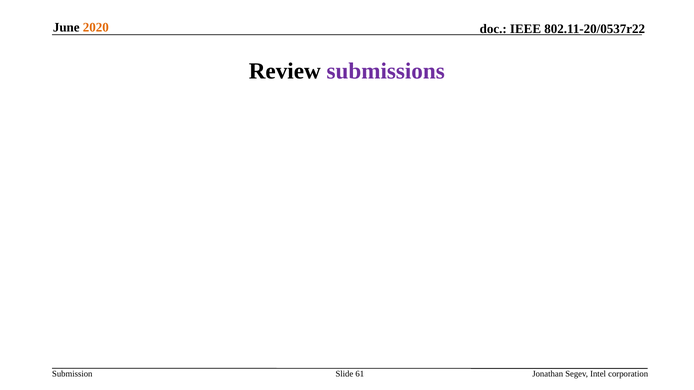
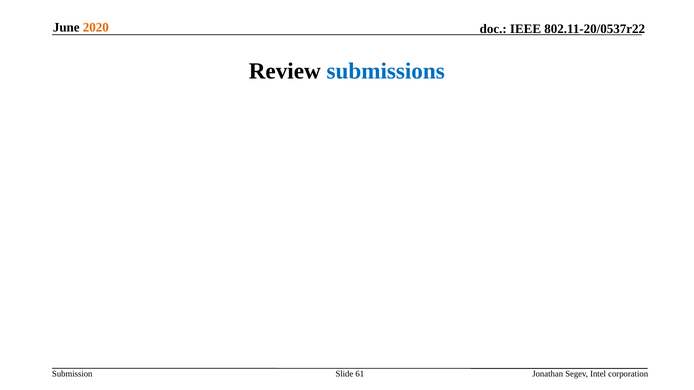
submissions colour: purple -> blue (386, 71)
